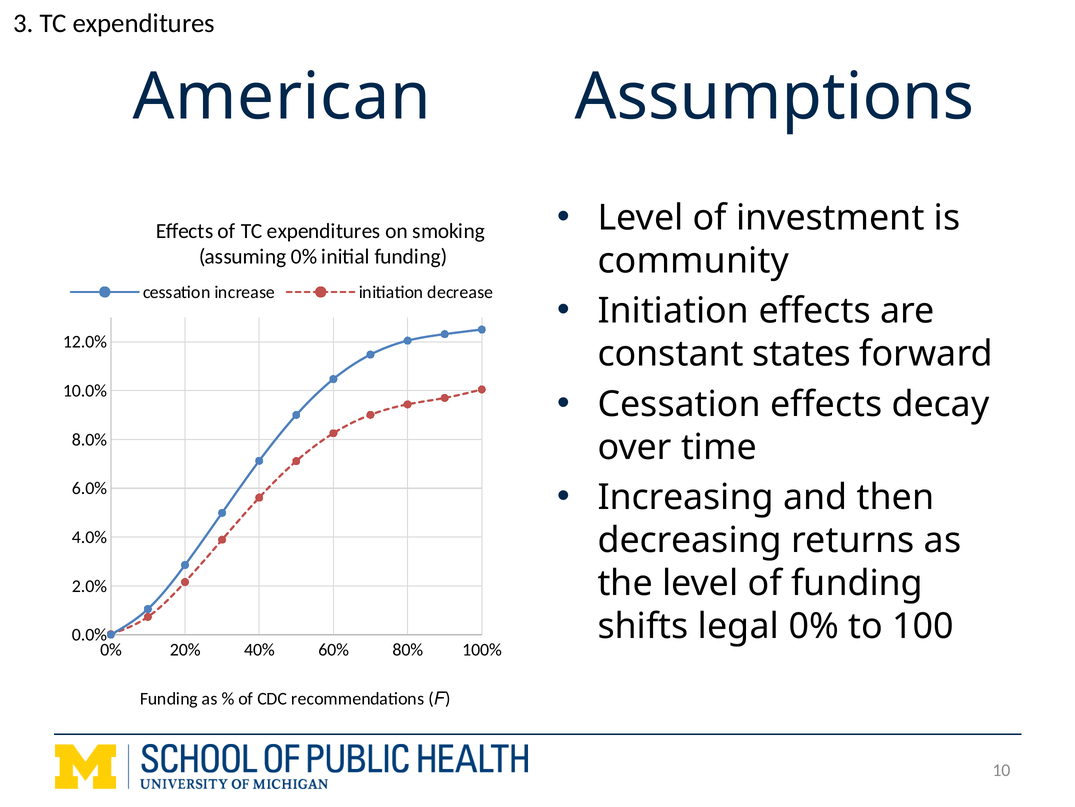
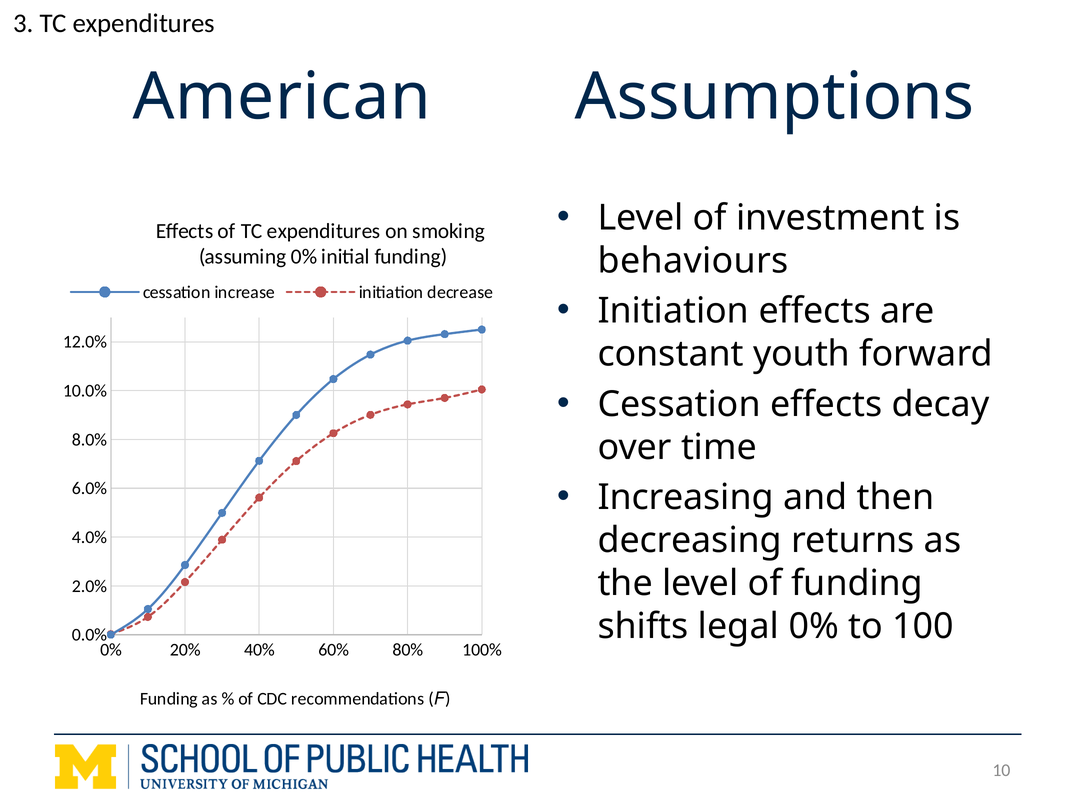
community: community -> behaviours (693, 261)
states: states -> youth (802, 354)
